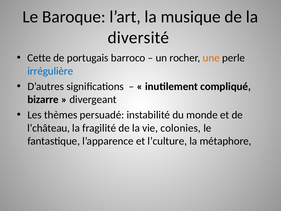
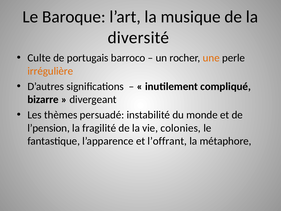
Cette: Cette -> Culte (39, 58)
irrégulière colour: blue -> orange (50, 71)
l’château: l’château -> l’pension (49, 128)
l’culture: l’culture -> l’offrant (167, 141)
